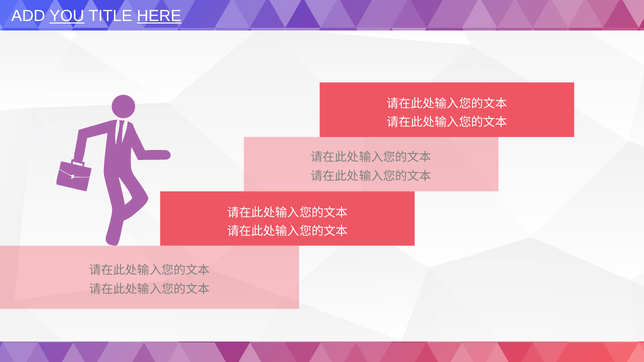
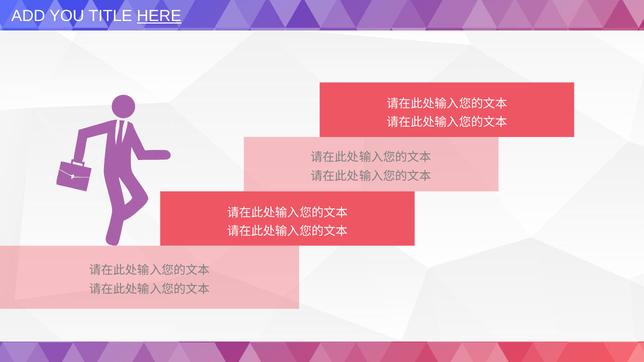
YOU underline: present -> none (67, 16)
